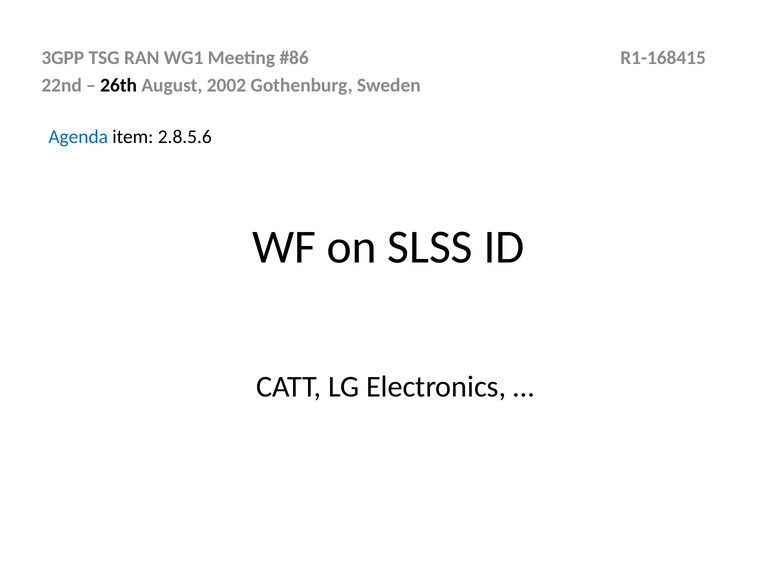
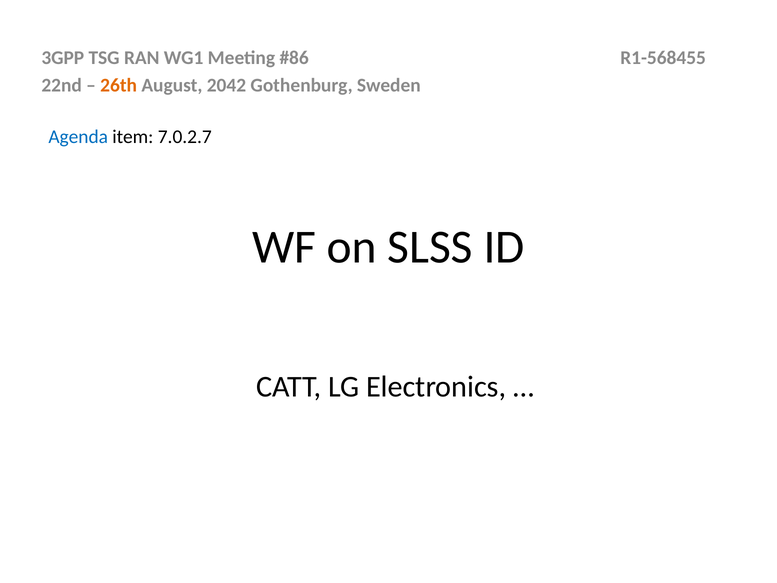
R1-168415: R1-168415 -> R1-568455 (663, 58)
26th colour: black -> orange (119, 85)
2002: 2002 -> 2042 (226, 85)
2.8.5.6: 2.8.5.6 -> 7.0.2.7 (185, 137)
